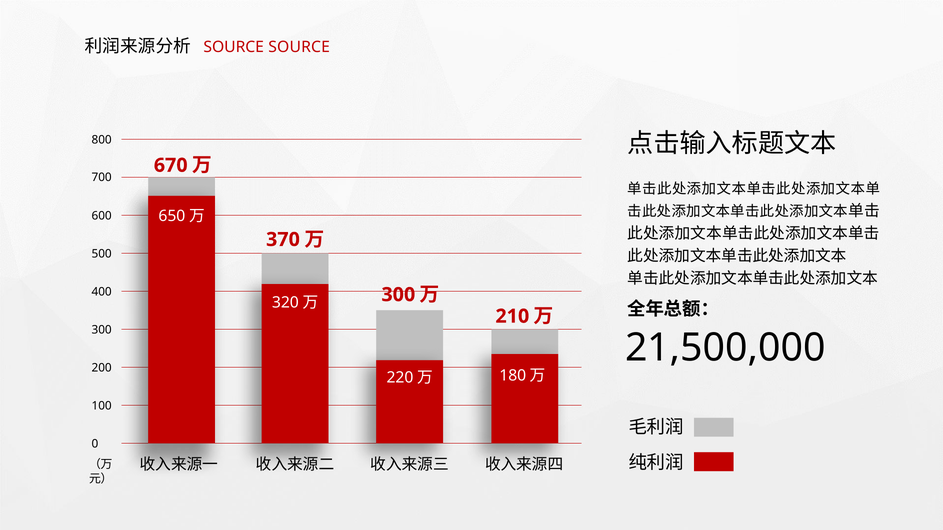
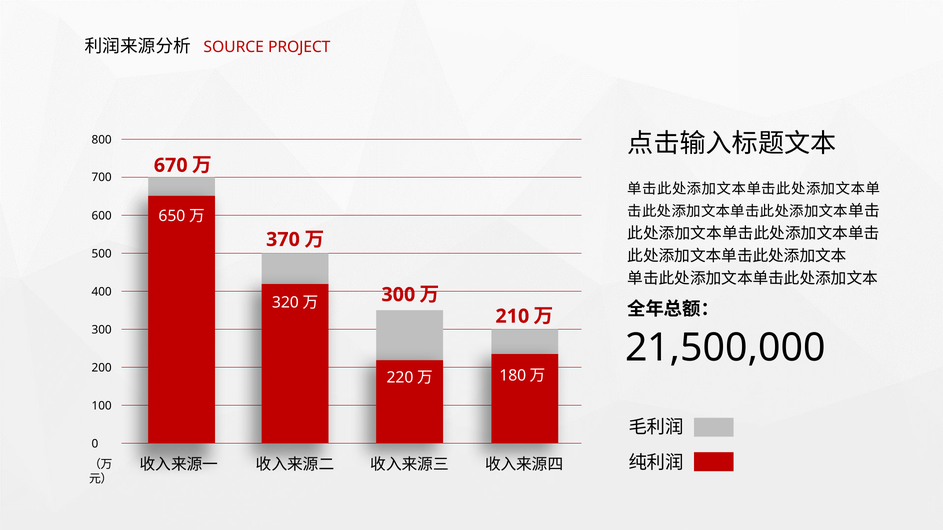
SOURCE SOURCE: SOURCE -> PROJECT (299, 47)
